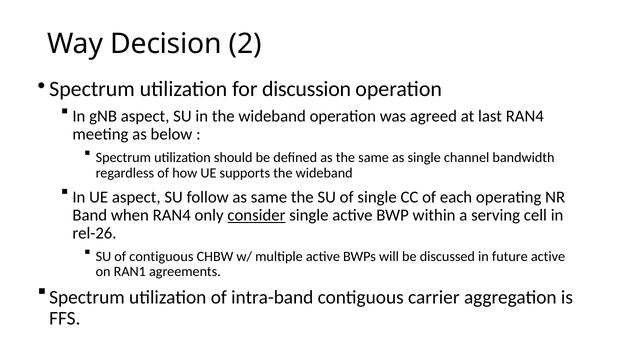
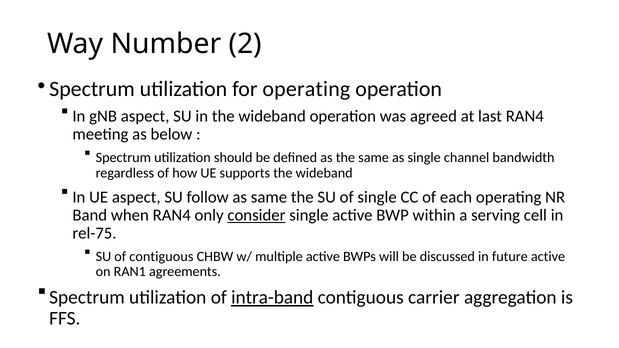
Decision: Decision -> Number (166, 44)
for discussion: discussion -> operating (306, 89)
rel-26: rel-26 -> rel-75 (94, 233)
intra-band underline: none -> present (272, 298)
